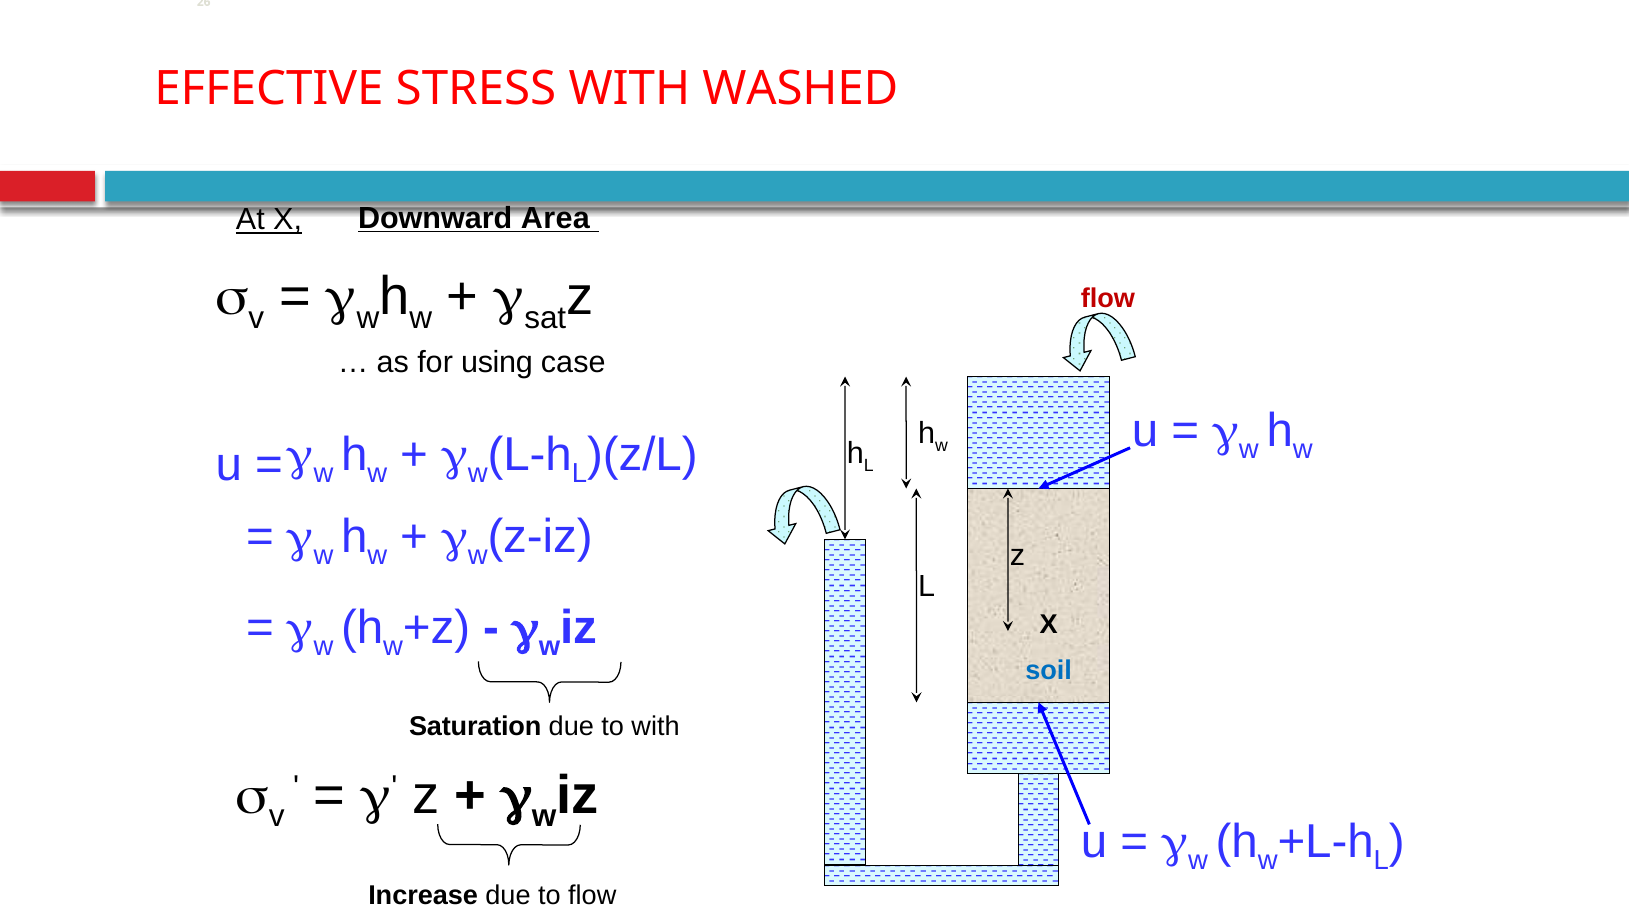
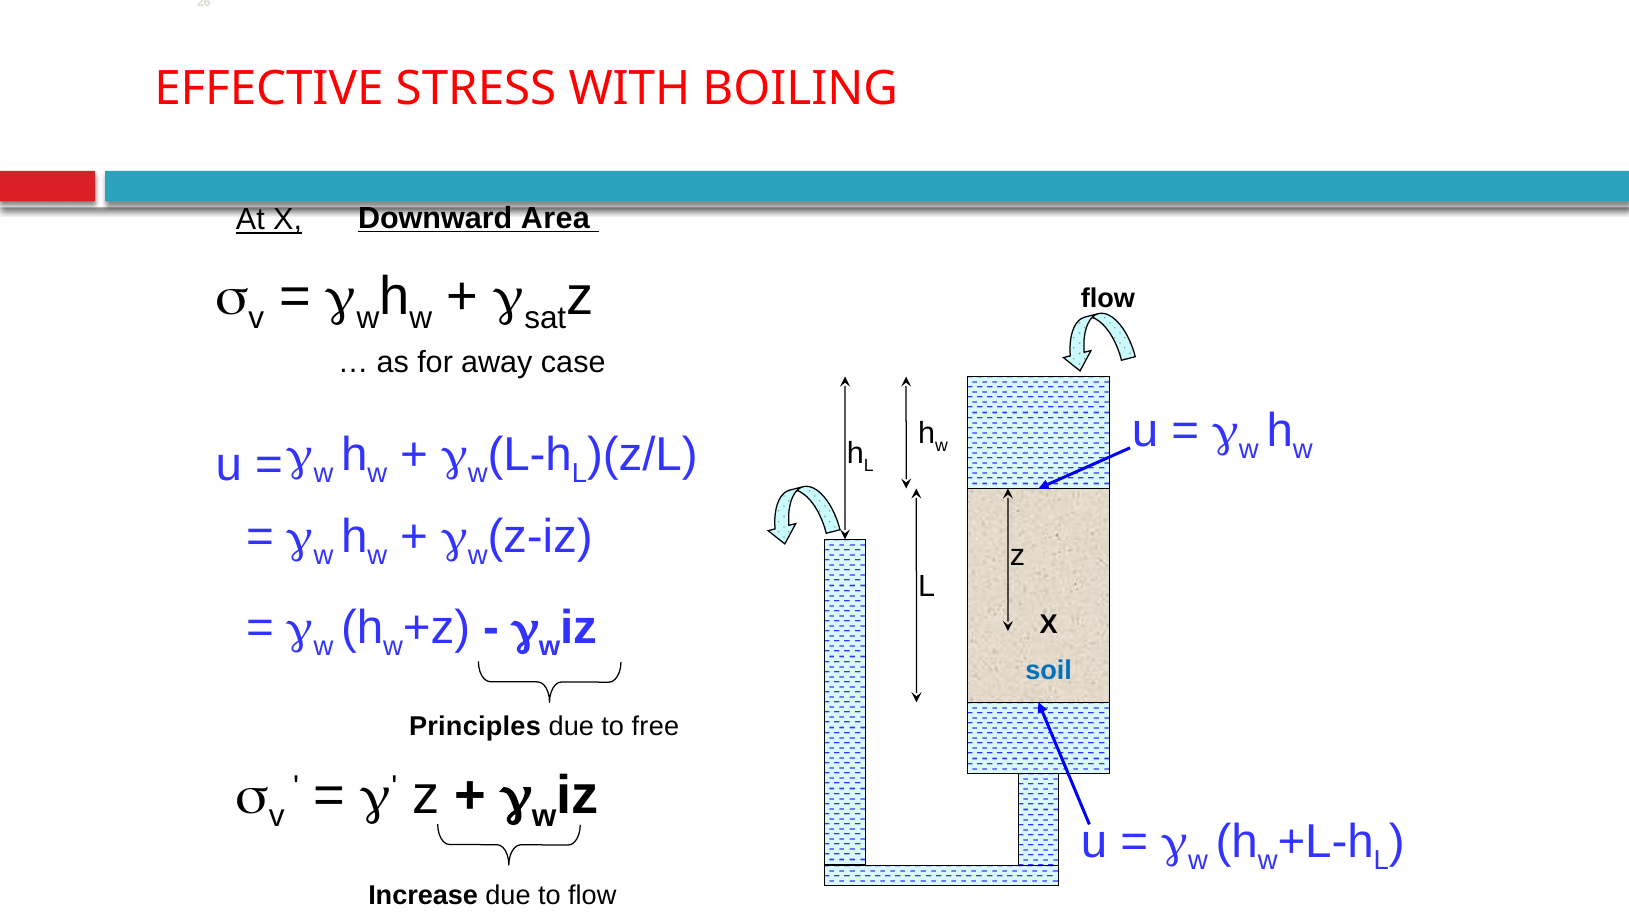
WASHED: WASHED -> BOILING (800, 89)
flow colour: red -> black (1108, 299)
using: using -> away (497, 362)
Saturation: Saturation -> Principles (475, 727)
to with: with -> free (655, 727)
